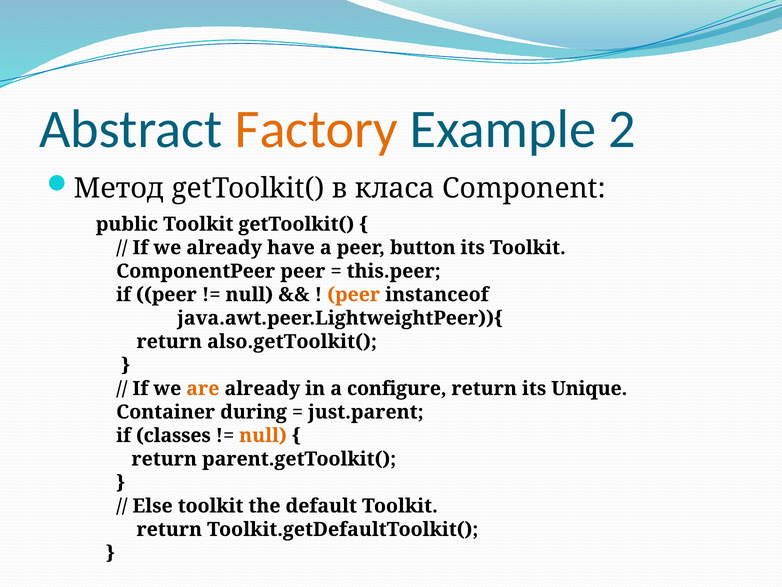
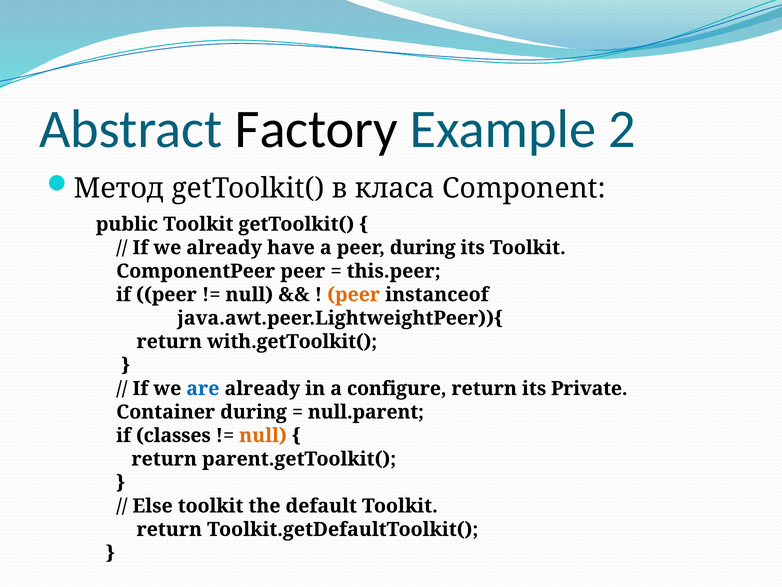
Factory colour: orange -> black (316, 129)
peer button: button -> during (423, 248)
also.getToolkit(: also.getToolkit( -> with.getToolkit( (292, 341)
are colour: orange -> blue (203, 388)
Unique: Unique -> Private (589, 388)
just.parent: just.parent -> null.parent (366, 412)
